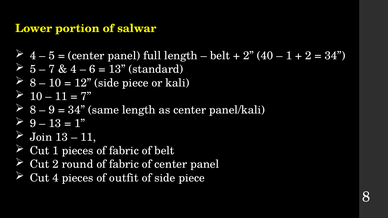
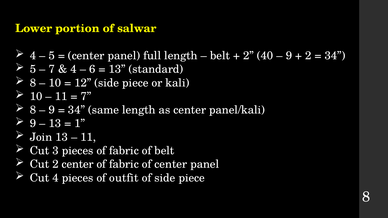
1: 1 -> 9 (289, 56)
Cut 1: 1 -> 3 (56, 151)
2 round: round -> center (78, 164)
